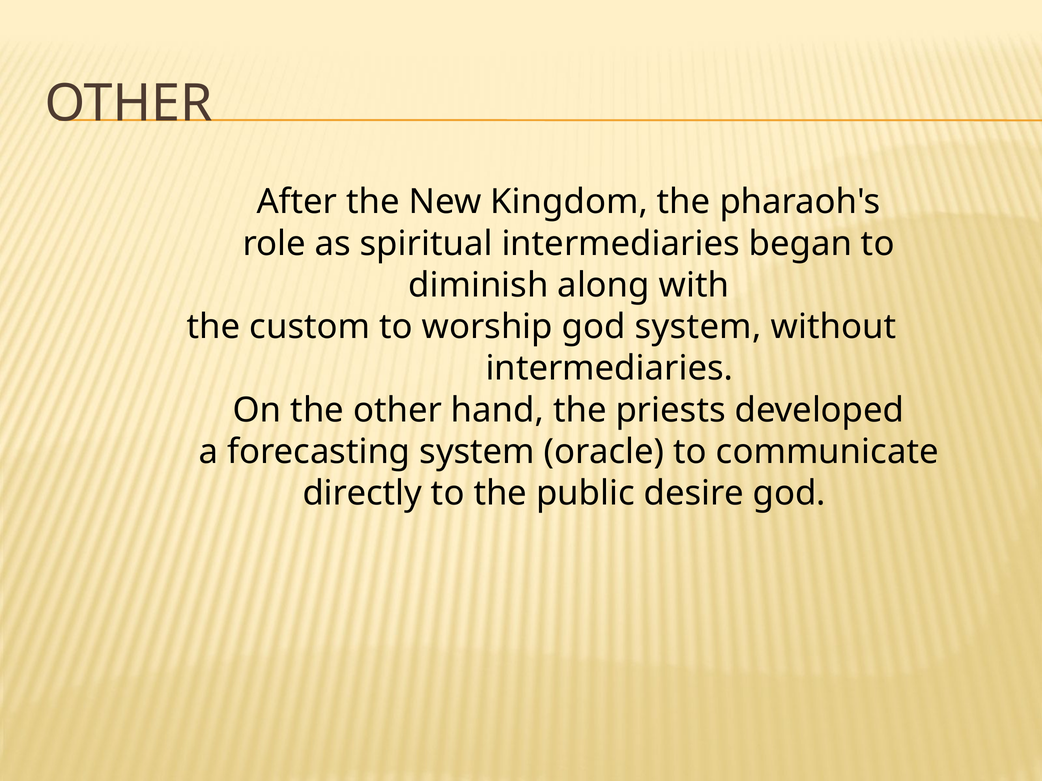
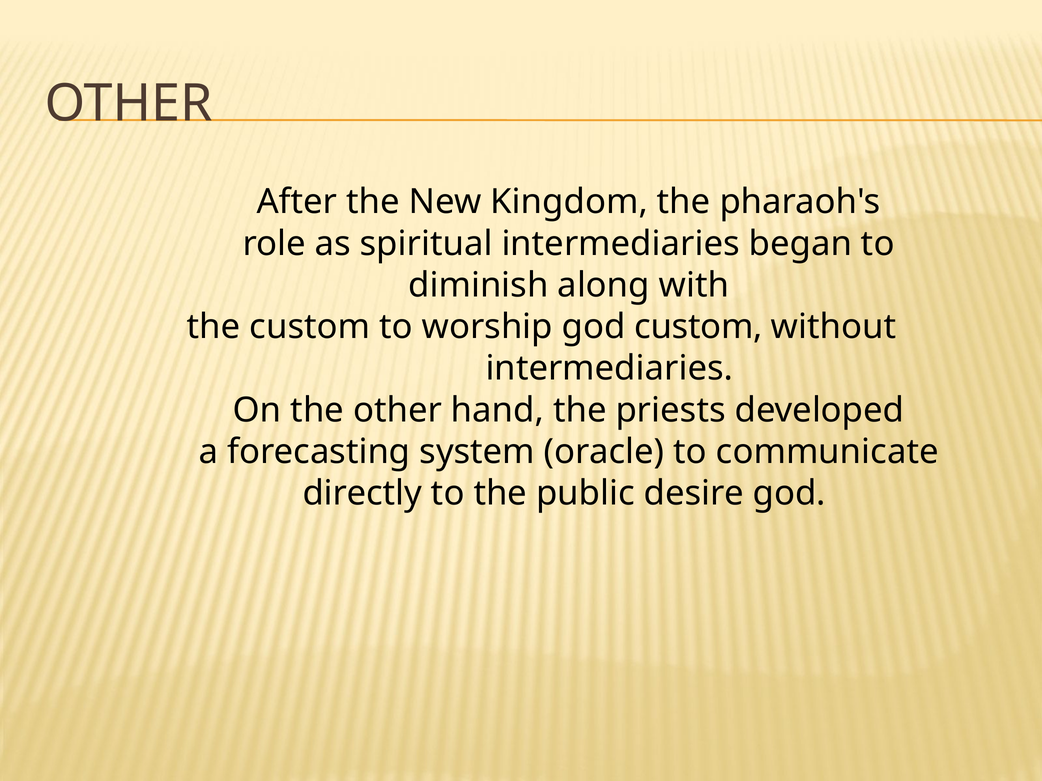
god system: system -> custom (698, 327)
